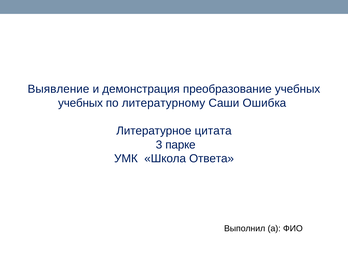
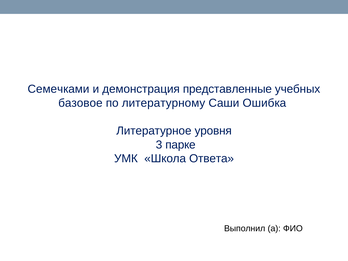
Выявление: Выявление -> Семечками (58, 89)
преобразование: преобразование -> представленные (227, 89)
учебных: учебных -> базовое (80, 103)
цитата: цитата -> уровня (213, 131)
